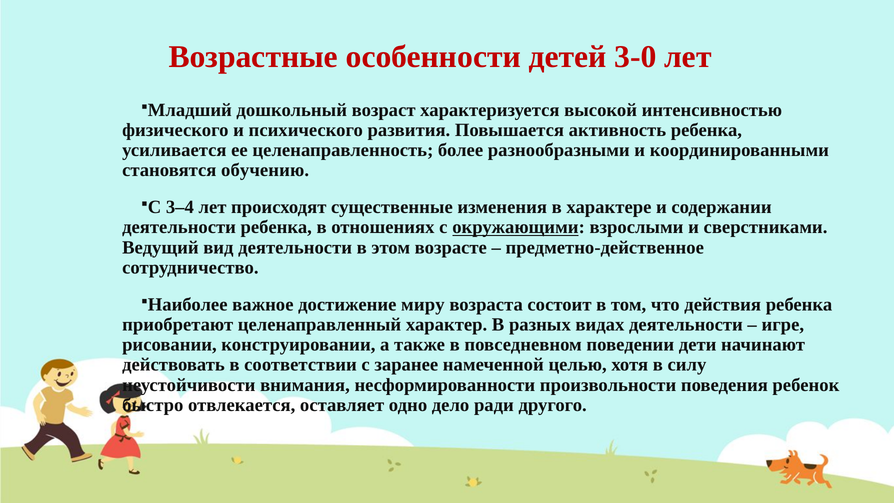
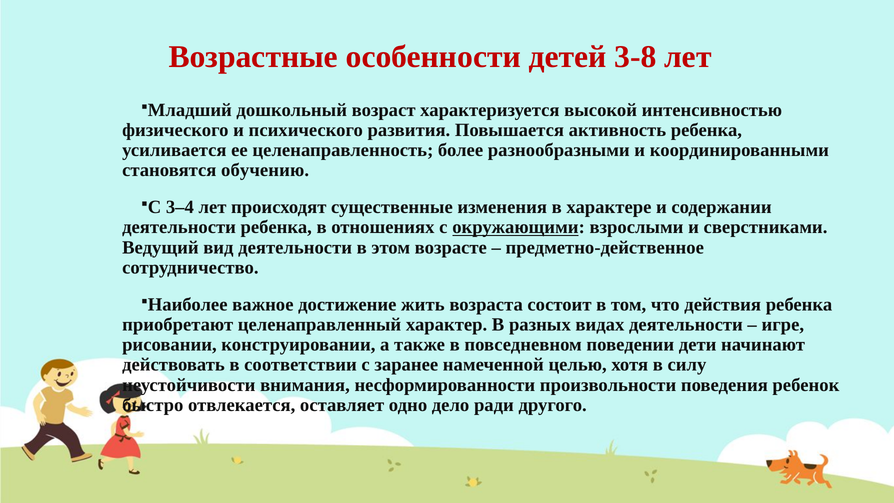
3-0: 3-0 -> 3-8 (635, 57)
миру: миру -> жить (423, 304)
